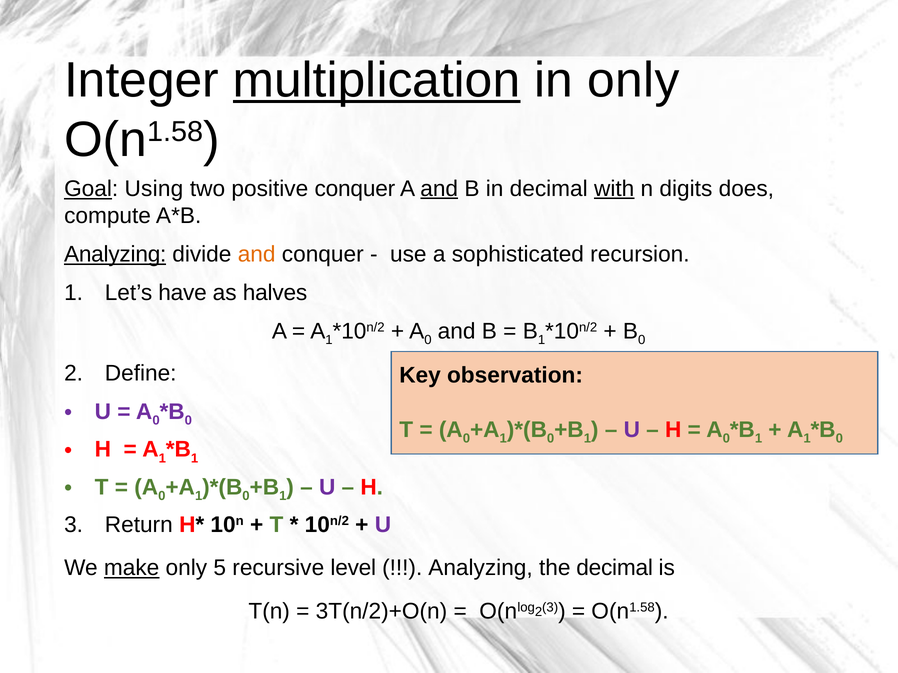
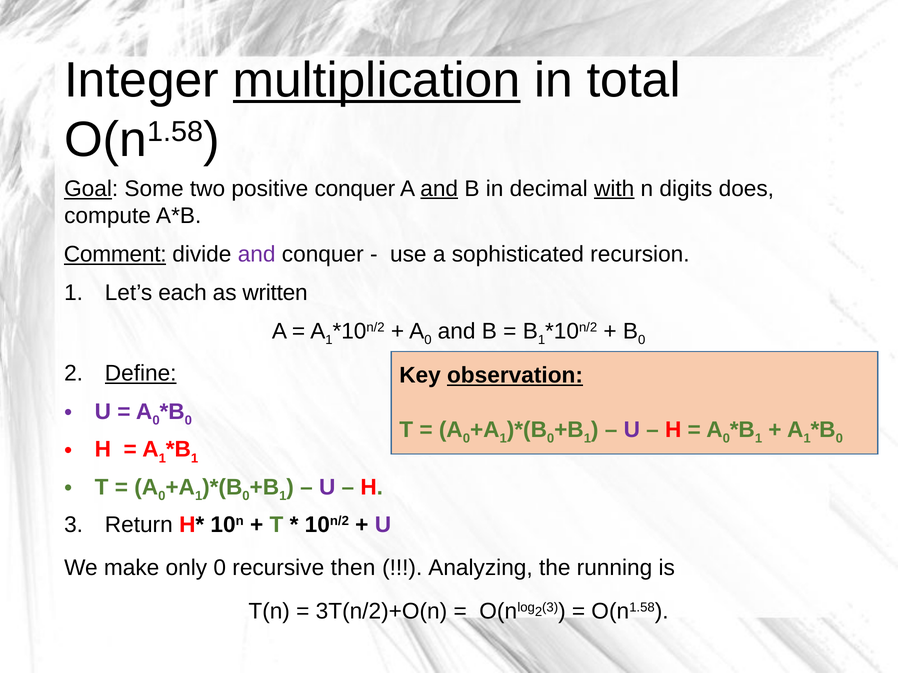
in only: only -> total (634, 80)
Using: Using -> Some (154, 189)
Analyzing: Analyzing -> Comment (115, 254)
and colour: orange -> purple (257, 254)
have: have -> each (183, 293)
halves: halves -> written (275, 293)
Define underline: none -> present (141, 374)
observation underline: none -> present (515, 376)
make underline: present -> none (132, 568)
only 5: 5 -> 0 (220, 568)
level: level -> then (353, 568)
the decimal: decimal -> running (614, 568)
